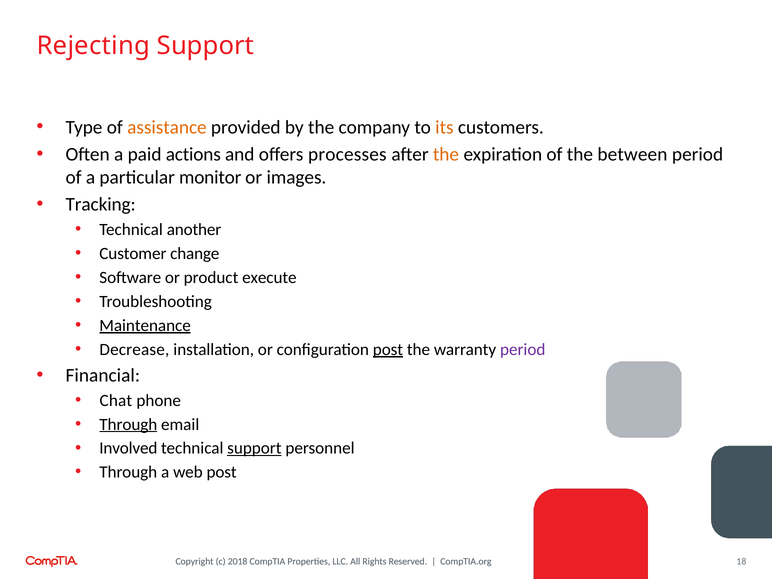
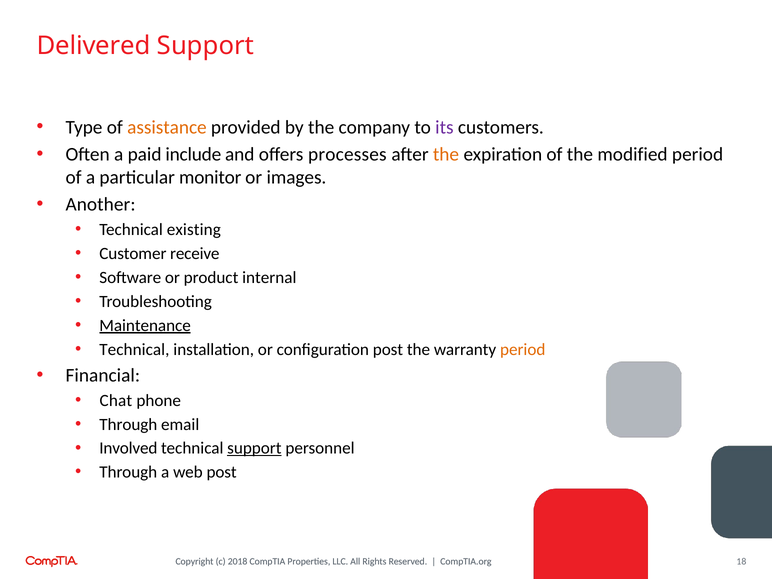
Rejecting: Rejecting -> Delivered (94, 46)
its colour: orange -> purple (444, 127)
actions: actions -> include (193, 154)
between: between -> modified (633, 154)
Tracking: Tracking -> Another (101, 204)
another: another -> existing (194, 229)
change: change -> receive (195, 253)
execute: execute -> internal (269, 277)
Decrease: Decrease -> Technical (134, 349)
post underline: present -> none (388, 349)
period colour: purple -> orange (523, 349)
Through underline: present -> none (128, 424)
